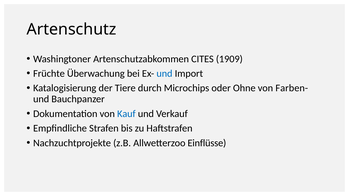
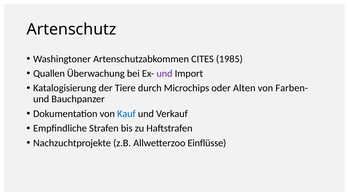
1909: 1909 -> 1985 (229, 59)
Früchte: Früchte -> Quallen (49, 74)
und colour: blue -> purple (164, 74)
Ohne: Ohne -> Alten (244, 88)
